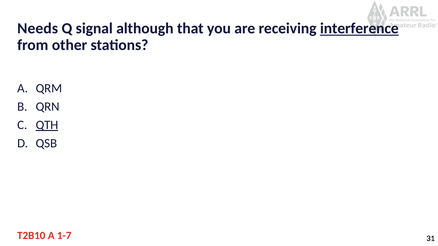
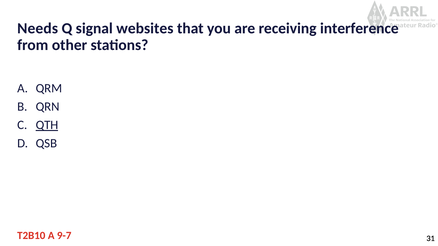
although: although -> websites (145, 28)
interference underline: present -> none (359, 28)
1-7: 1-7 -> 9-7 (64, 236)
